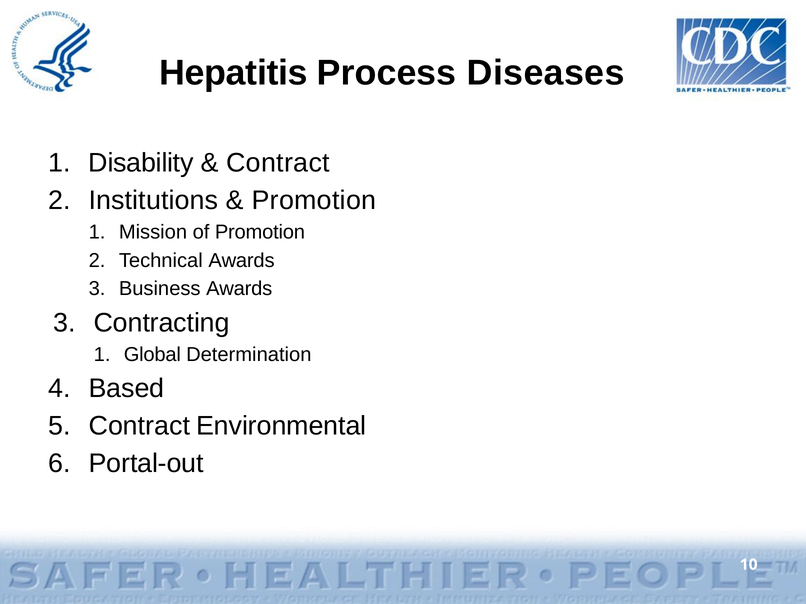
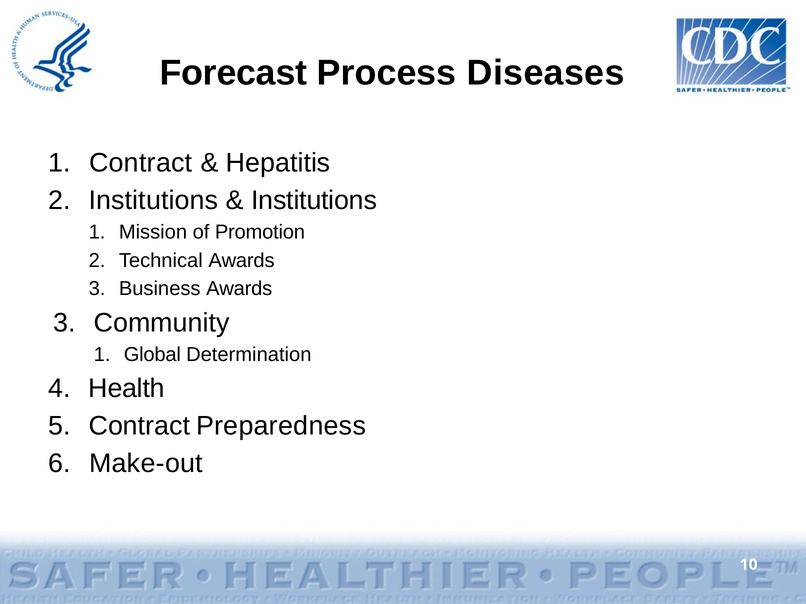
Hepatitis: Hepatitis -> Forecast (233, 73)
Disability: Disability -> Contract (141, 163)
Contract: Contract -> Hepatitis (278, 163)
Promotion: Promotion -> Institutions (314, 201)
Contracting: Contracting -> Community (162, 323)
Based: Based -> Health (127, 389)
Environmental: Environmental -> Preparedness (281, 426)
Portal-out: Portal-out -> Make-out (146, 464)
